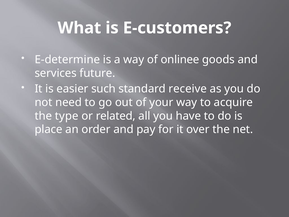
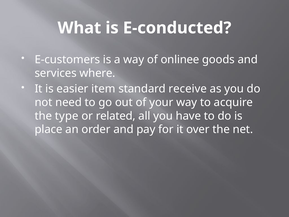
E-customers: E-customers -> E-conducted (177, 28)
E-determine: E-determine -> E-customers (67, 60)
future: future -> where (97, 73)
such: such -> item (103, 89)
